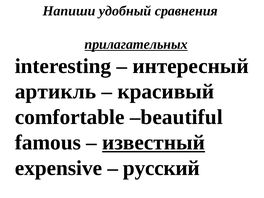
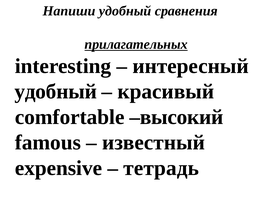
артикль: артикль -> удобный (56, 92)
beautiful: beautiful -> высокий (176, 117)
известный underline: present -> none (154, 143)
русский: русский -> тетрадь (161, 168)
